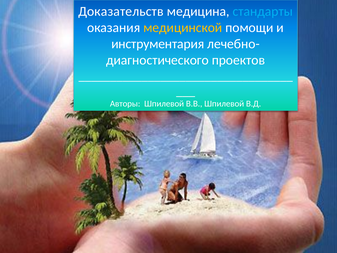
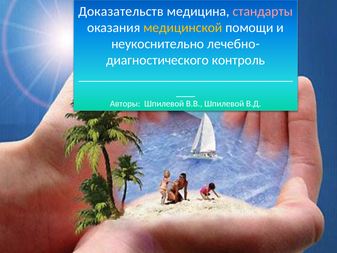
стандарты colour: light blue -> pink (263, 11)
инструментария: инструментария -> неукоснительно (158, 44)
проектов: проектов -> контроль (238, 60)
